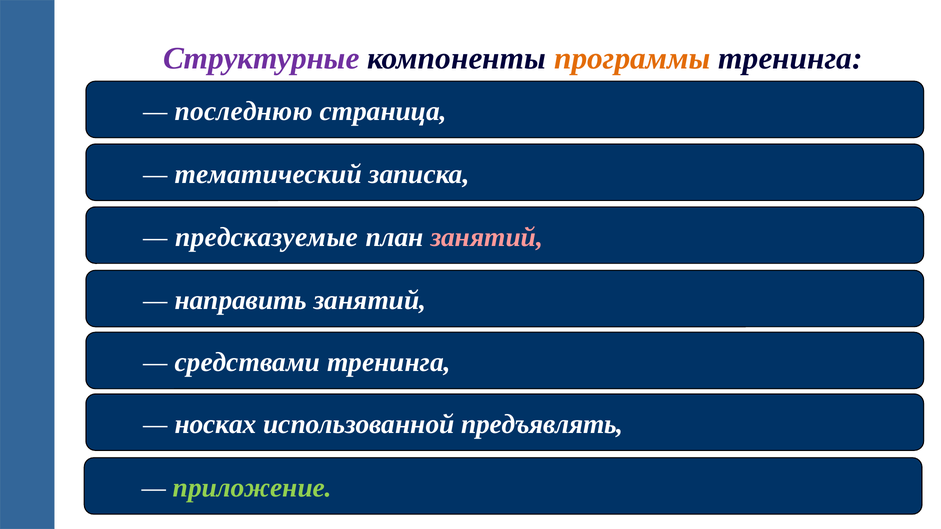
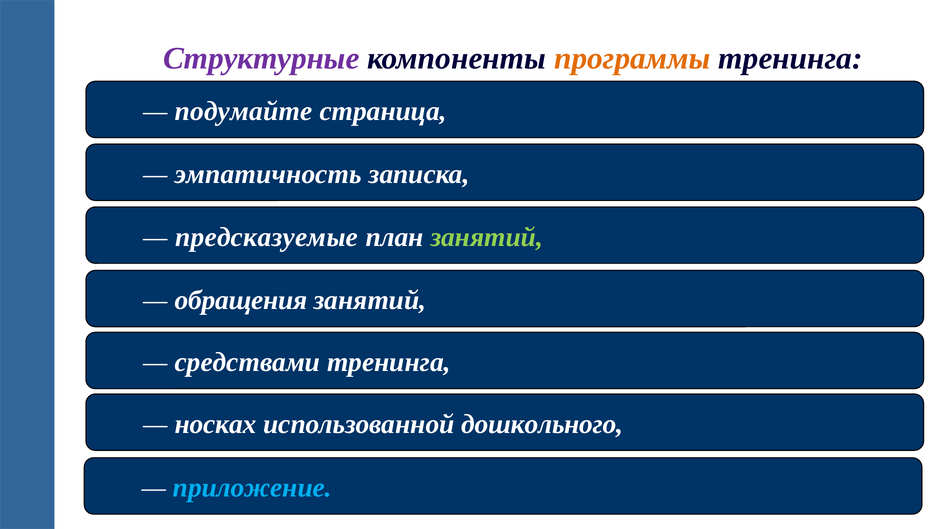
последнюю: последнюю -> подумайте (244, 111)
тематический: тематический -> эмпатичность (268, 174)
занятий colour: pink -> light green (487, 237)
направить: направить -> обращения (241, 301)
предъявлять: предъявлять -> дошкольного (542, 424)
приложение colour: light green -> light blue (252, 488)
